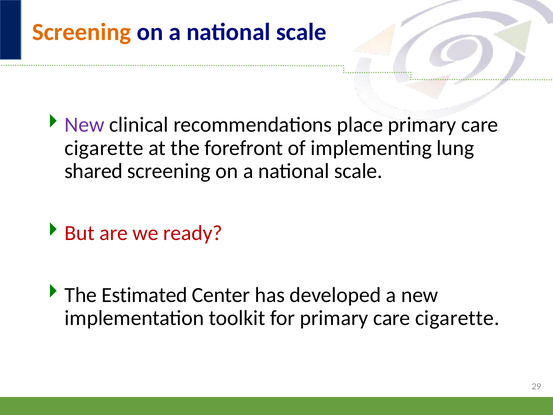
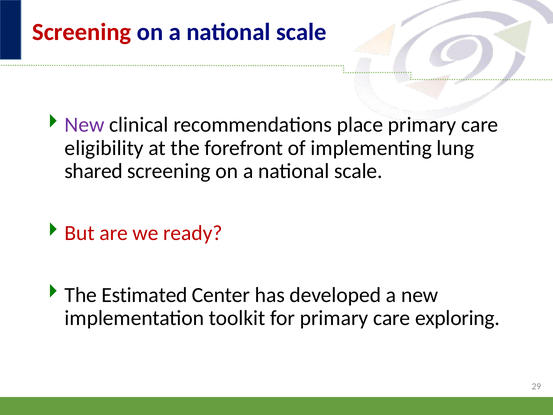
Screening colour: orange -> red (82, 32)
cigarette: cigarette -> eligibility (104, 148)
for primary care cigarette: cigarette -> exploring (457, 318)
